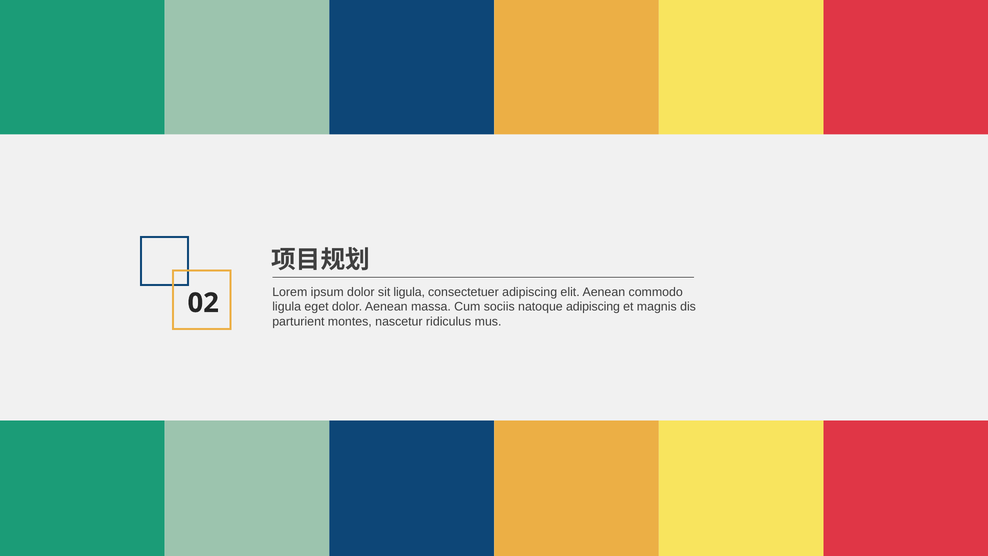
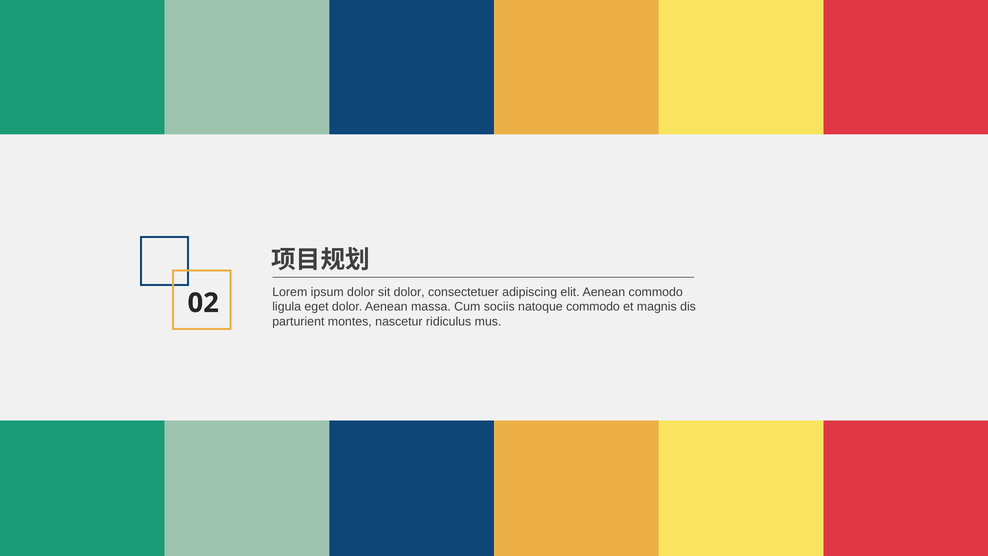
sit ligula: ligula -> dolor (409, 292)
natoque adipiscing: adipiscing -> commodo (593, 307)
